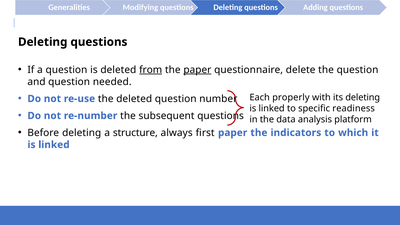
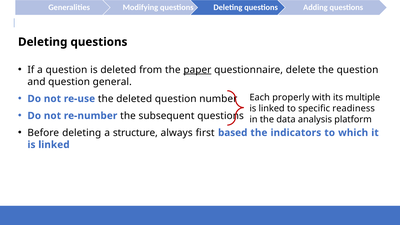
from underline: present -> none (151, 70)
needed: needed -> general (112, 82)
its deleting: deleting -> multiple (363, 98)
first paper: paper -> based (233, 133)
